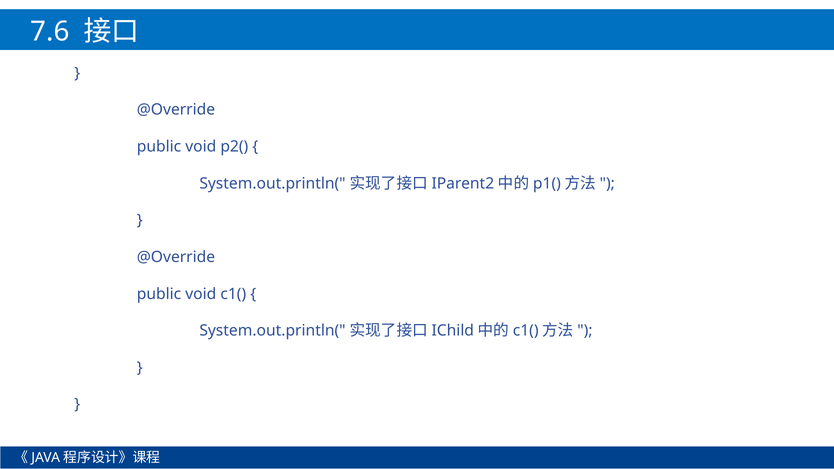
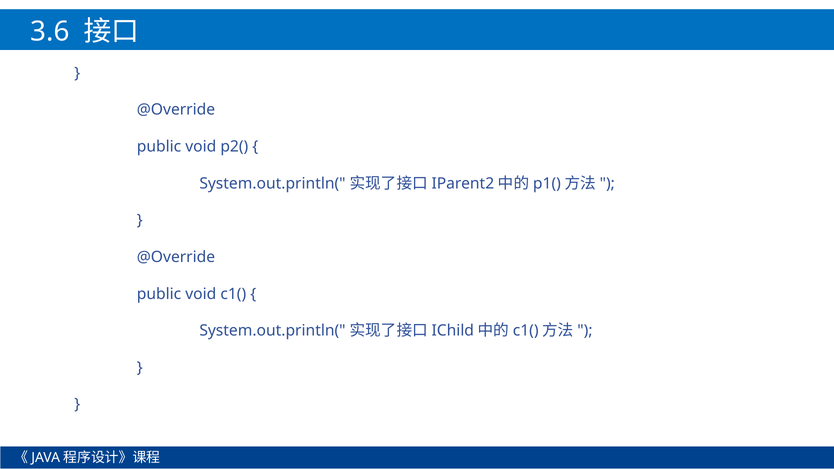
7.6: 7.6 -> 3.6 (50, 31)
